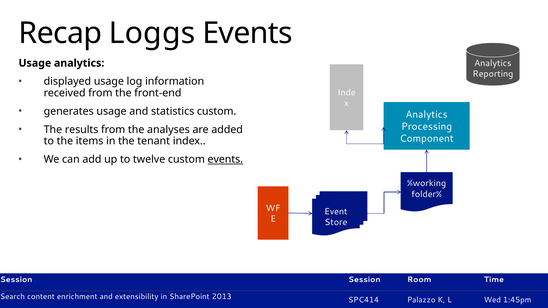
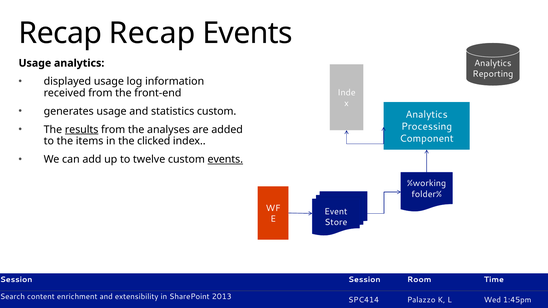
Recap Loggs: Loggs -> Recap (152, 33)
results underline: none -> present (82, 130)
tenant: tenant -> clicked (154, 141)
